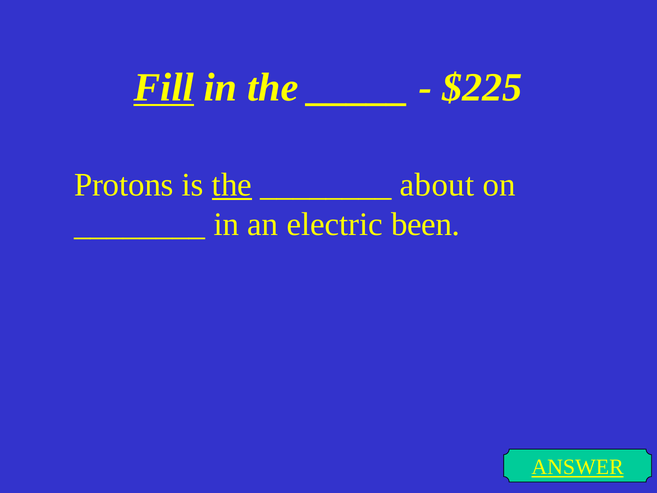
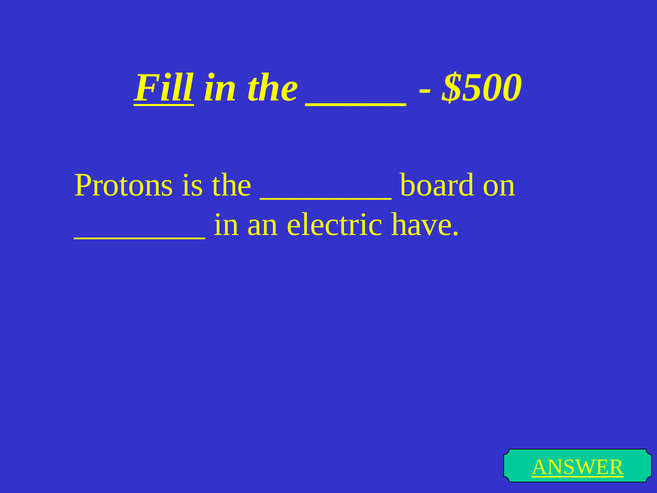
$225: $225 -> $500 (482, 88)
the underline: present -> none (232, 185)
about: about -> board (437, 185)
been: been -> have (426, 224)
